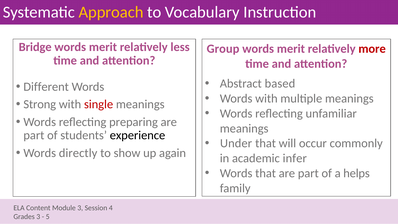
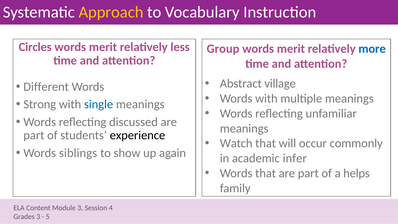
Bridge: Bridge -> Circles (35, 47)
more colour: red -> blue (372, 49)
based: based -> village (280, 84)
single colour: red -> blue (99, 104)
preparing: preparing -> discussed (133, 122)
Under: Under -> Watch (236, 143)
directly: directly -> siblings (78, 153)
